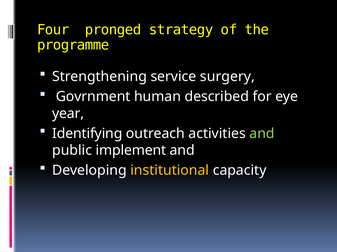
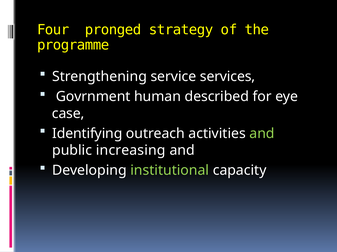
surgery: surgery -> services (228, 77)
year: year -> case (68, 114)
implement: implement -> increasing (131, 151)
institutional colour: yellow -> light green (170, 171)
